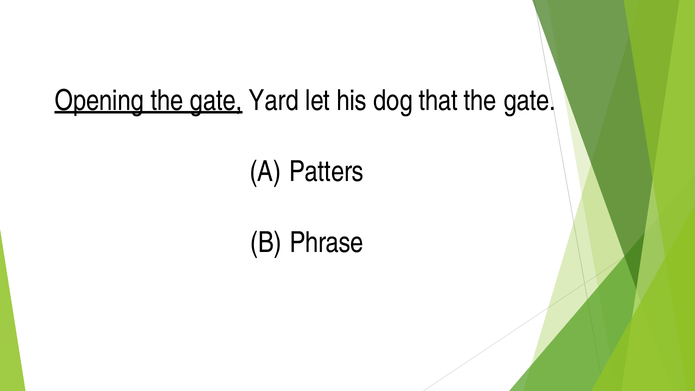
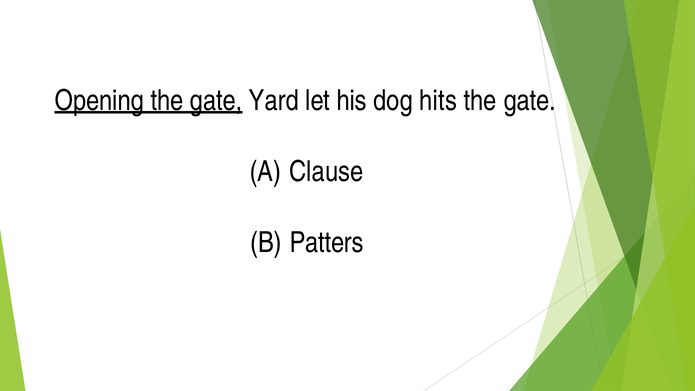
that: that -> hits (438, 101)
Patters: Patters -> Clause (326, 172)
Phrase: Phrase -> Patters (327, 242)
